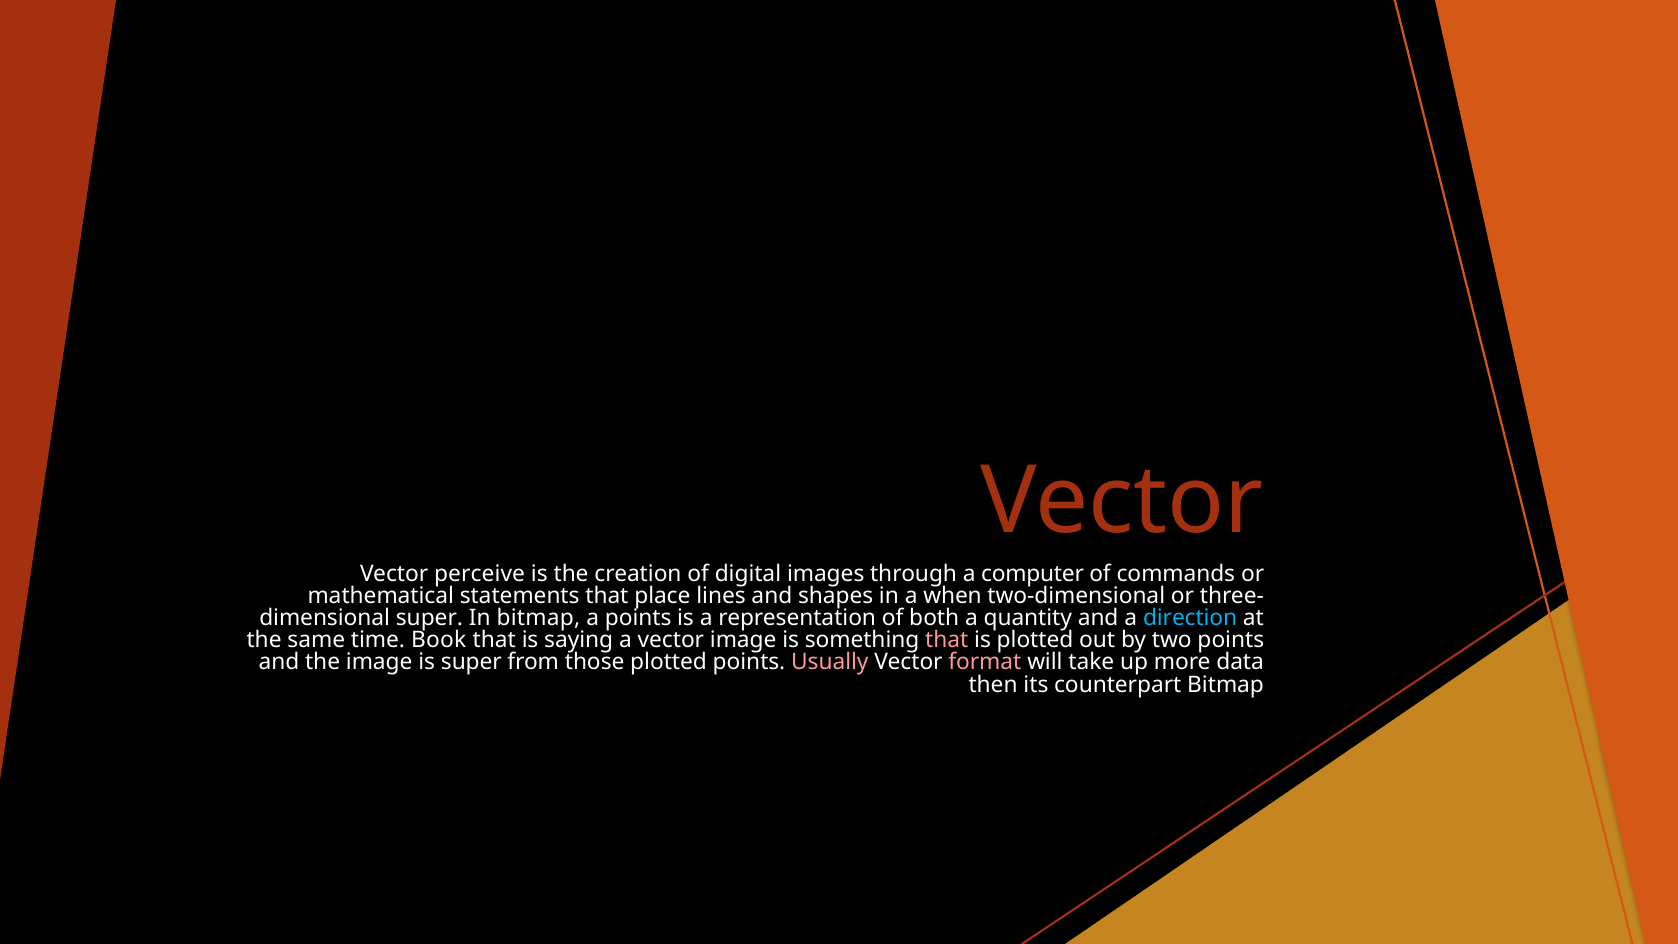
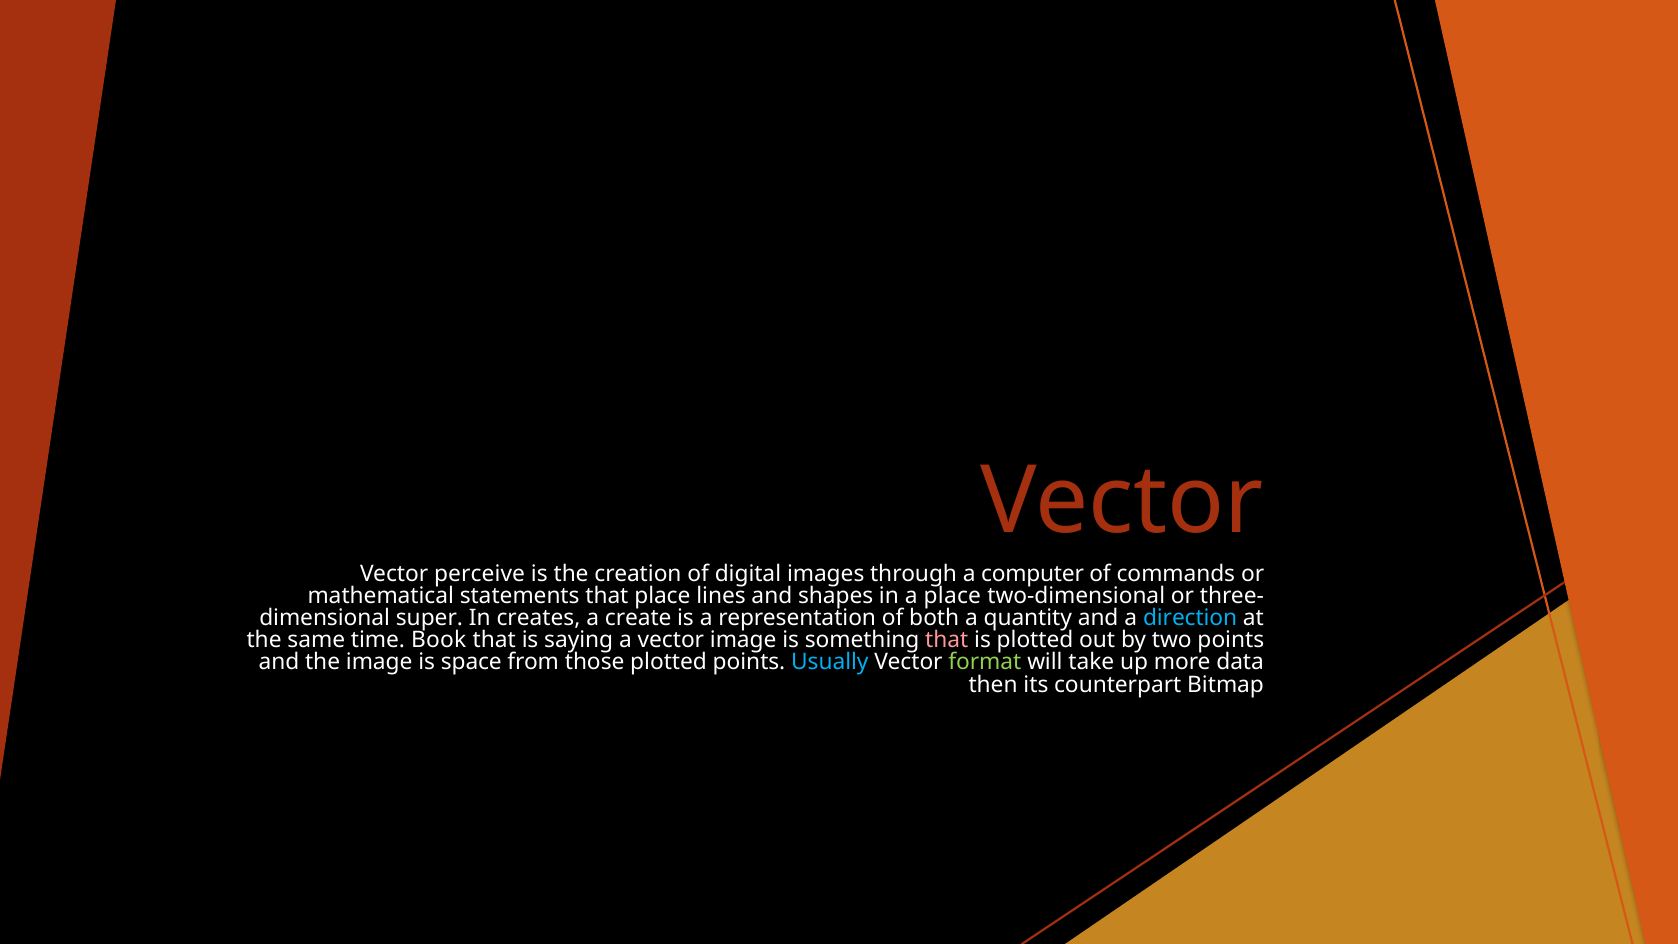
a when: when -> place (952, 596)
In bitmap: bitmap -> creates (538, 618)
a points: points -> create (638, 618)
is super: super -> space (471, 662)
Usually colour: pink -> light blue (830, 662)
format colour: pink -> light green (985, 662)
